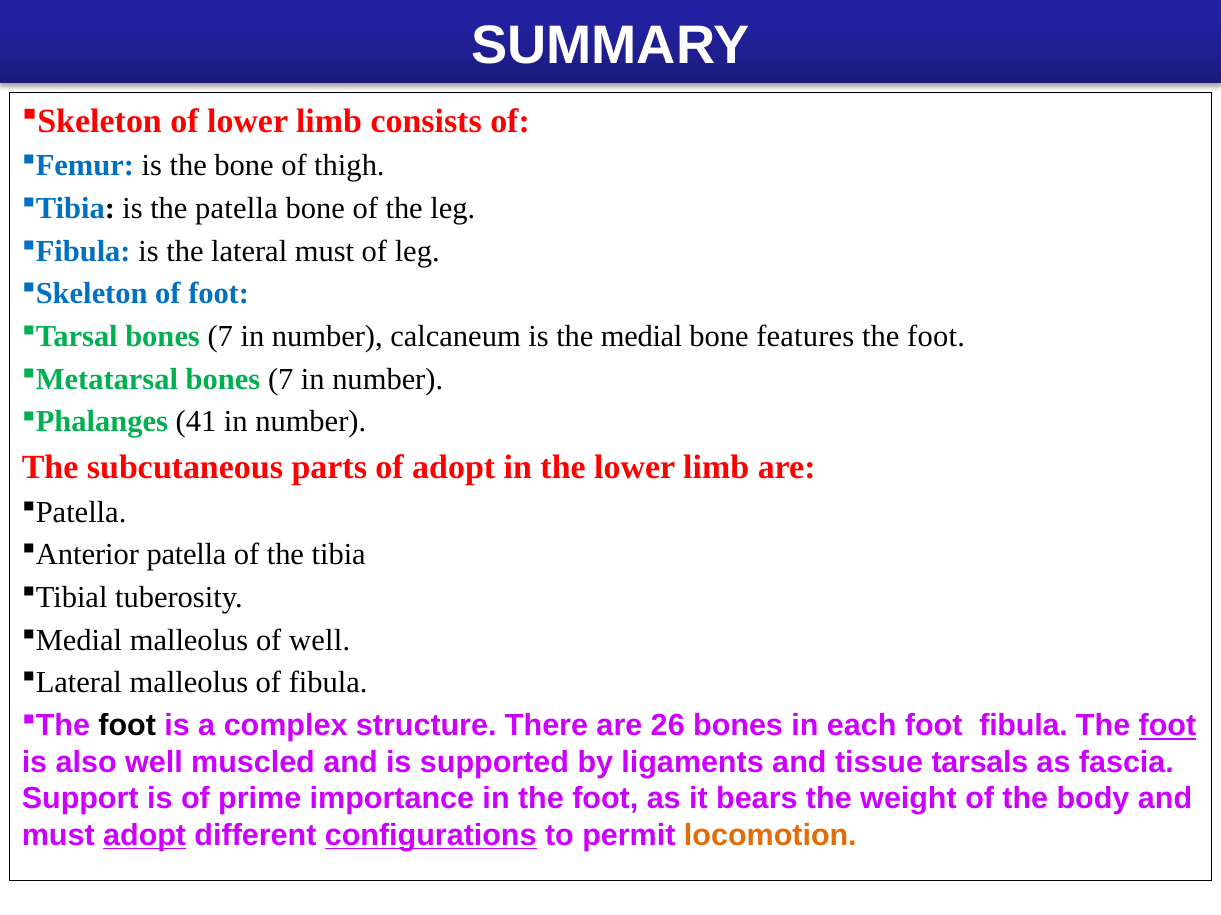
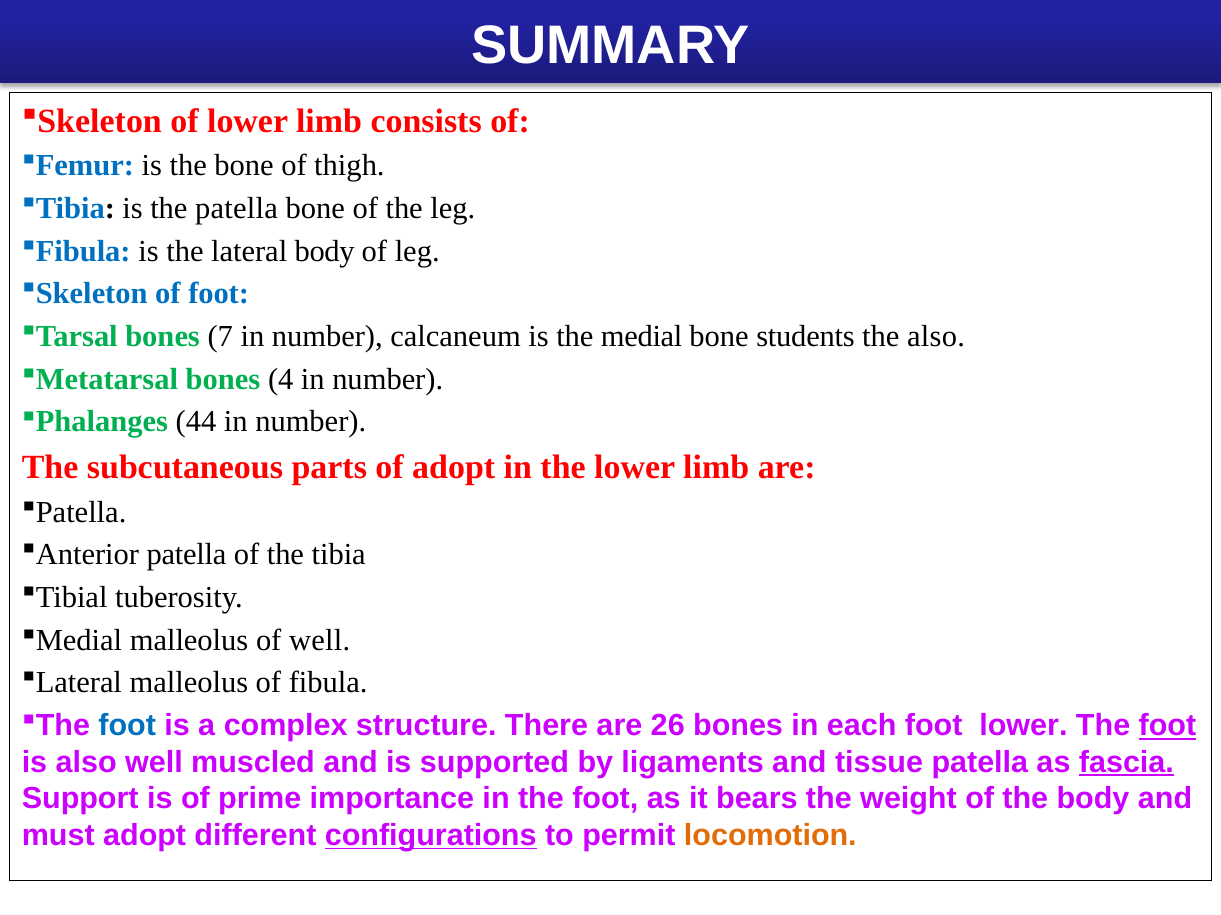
lateral must: must -> body (325, 251)
features: features -> students (806, 337)
foot: foot -> also (936, 337)
7: 7 -> 4 (281, 380)
41: 41 -> 44 (196, 422)
foot colour: black -> blue (127, 726)
foot fibula: fibula -> lower (1023, 726)
tissue tarsals: tarsals -> patella (980, 763)
fascia underline: none -> present (1126, 763)
adopt underline: present -> none (145, 836)
